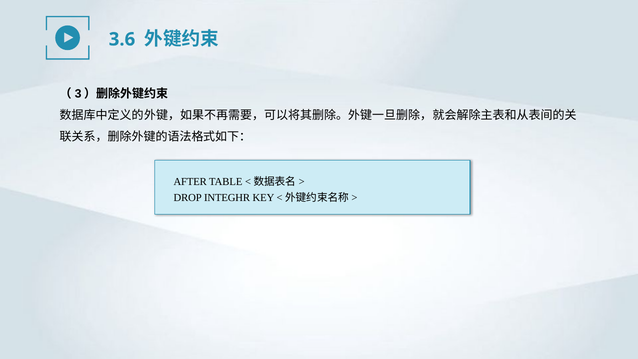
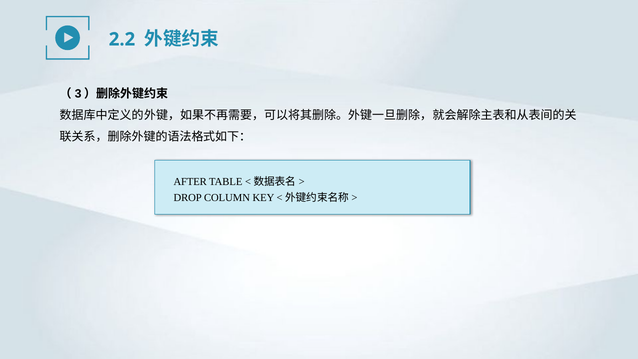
3.6: 3.6 -> 2.2 (122, 39)
INTEGHR: INTEGHR -> COLUMN (227, 197)
